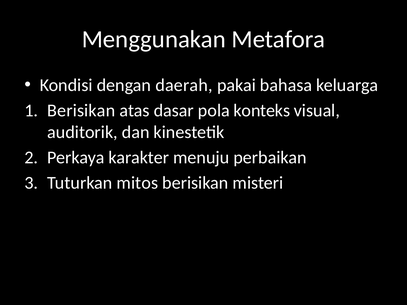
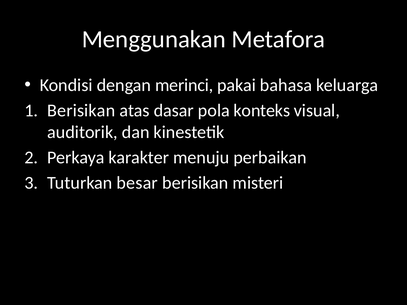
daerah: daerah -> merinci (184, 85)
mitos: mitos -> besar (137, 183)
